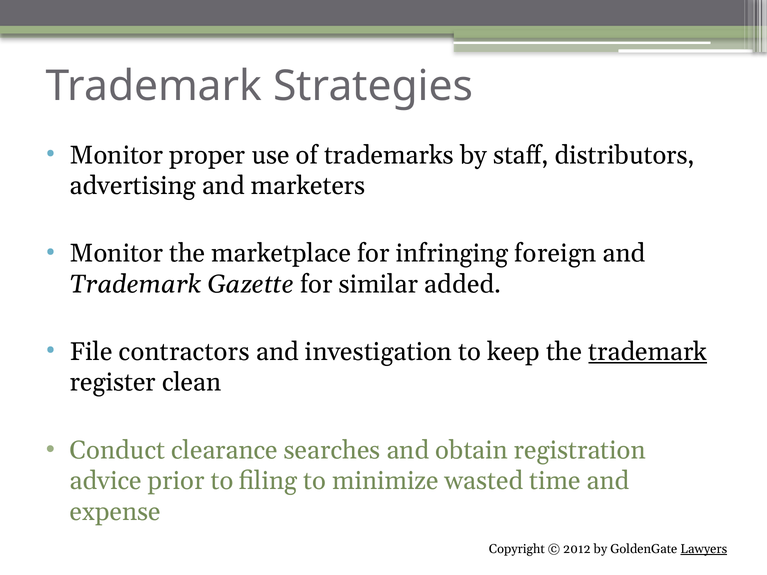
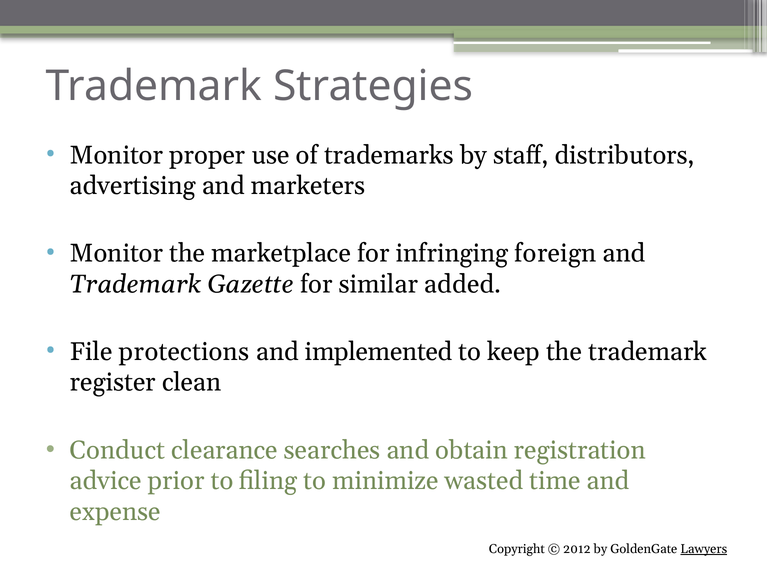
contractors: contractors -> protections (184, 352)
investigation: investigation -> implemented (379, 352)
trademark underline: present -> none (648, 352)
